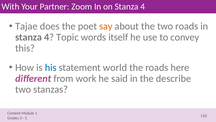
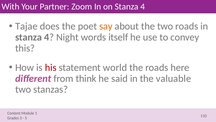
Topic: Topic -> Night (67, 37)
his colour: blue -> red (51, 67)
work: work -> think (86, 78)
describe: describe -> valuable (174, 78)
